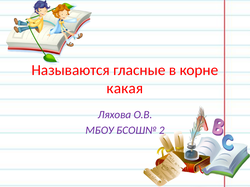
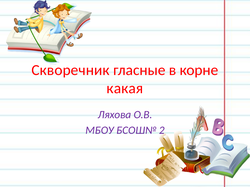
Называются: Называются -> Скворечник (71, 70)
